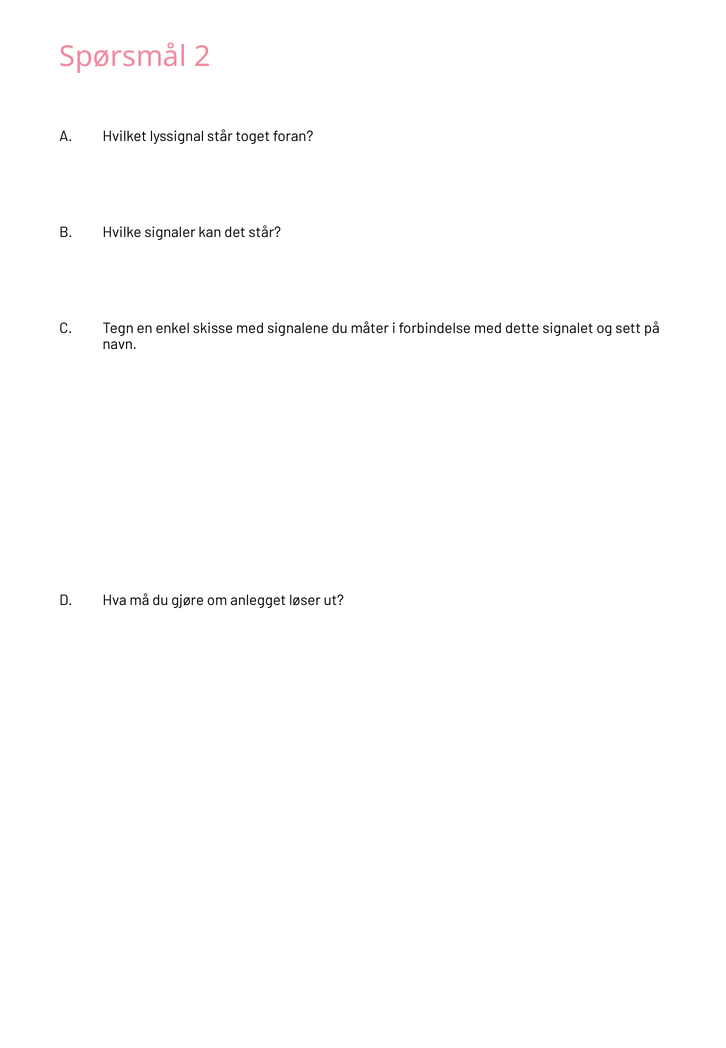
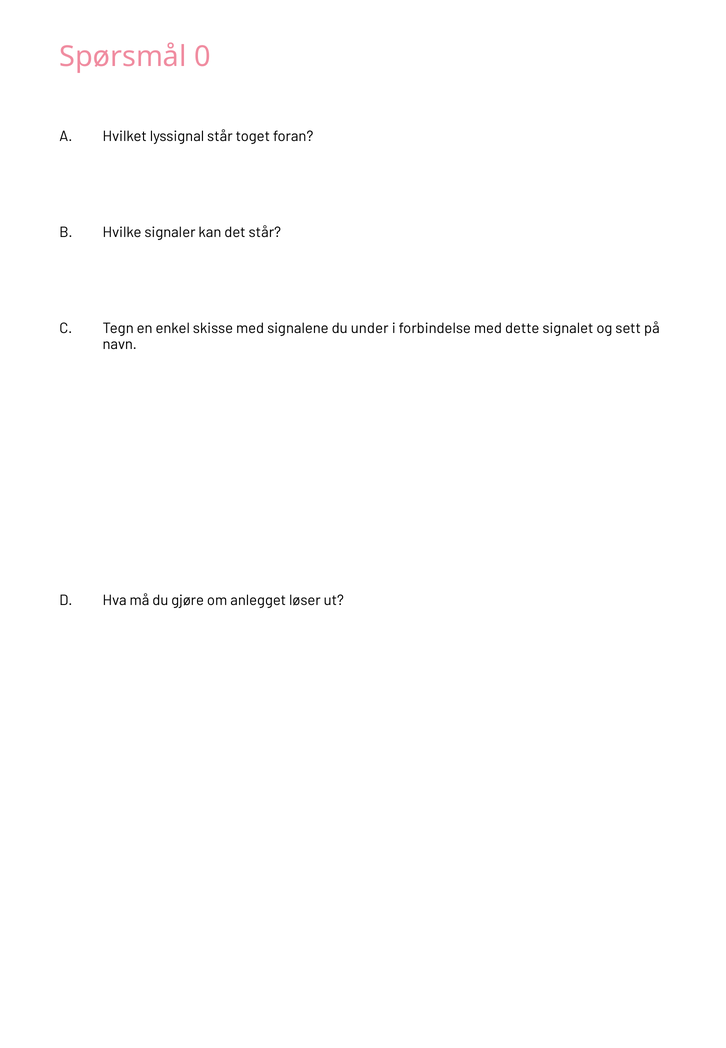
2: 2 -> 0 (202, 57)
måter: måter -> under (370, 329)
